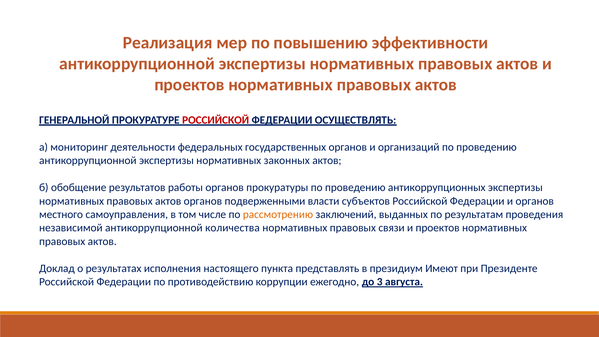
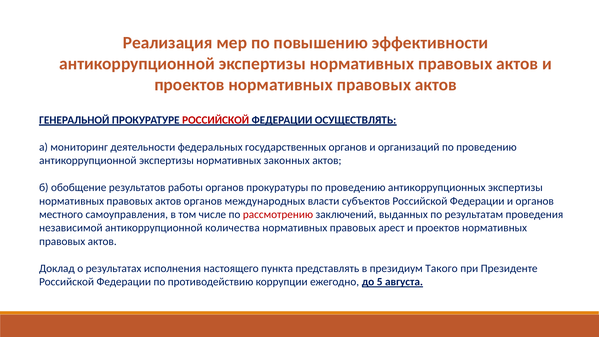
подверженными: подверженными -> международных (265, 201)
рассмотрению colour: orange -> red (278, 214)
связи: связи -> арест (391, 228)
Имеют: Имеют -> Такого (441, 268)
3: 3 -> 5 (380, 282)
